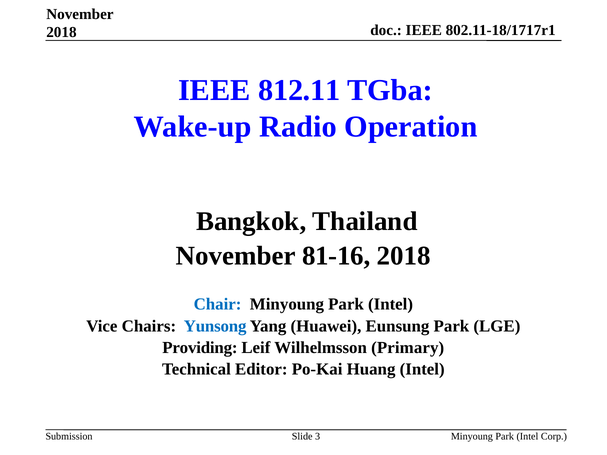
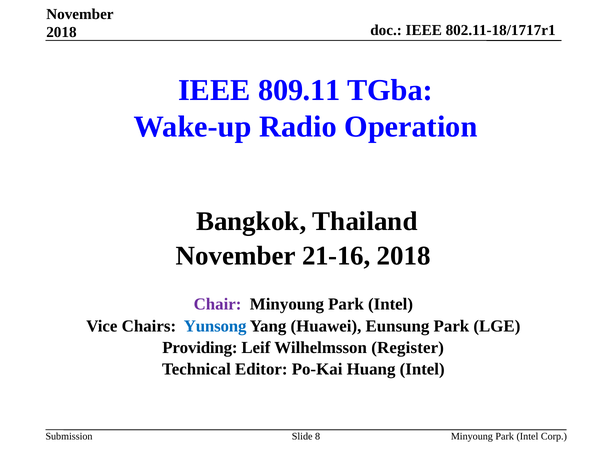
812.11: 812.11 -> 809.11 (299, 90)
81-16: 81-16 -> 21-16 (336, 256)
Chair colour: blue -> purple (218, 305)
Primary: Primary -> Register (408, 348)
3: 3 -> 8 (318, 437)
